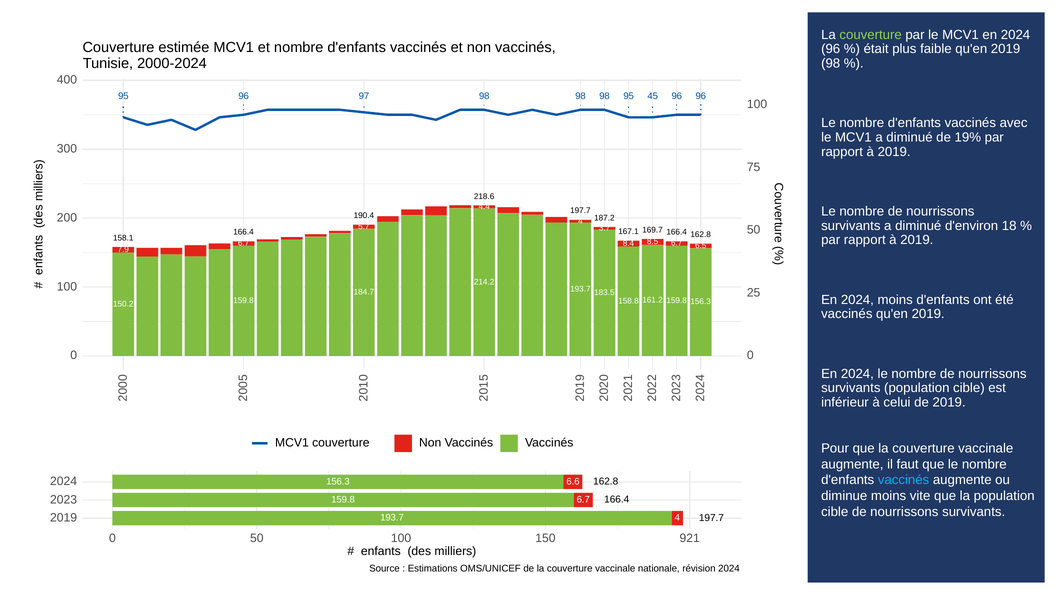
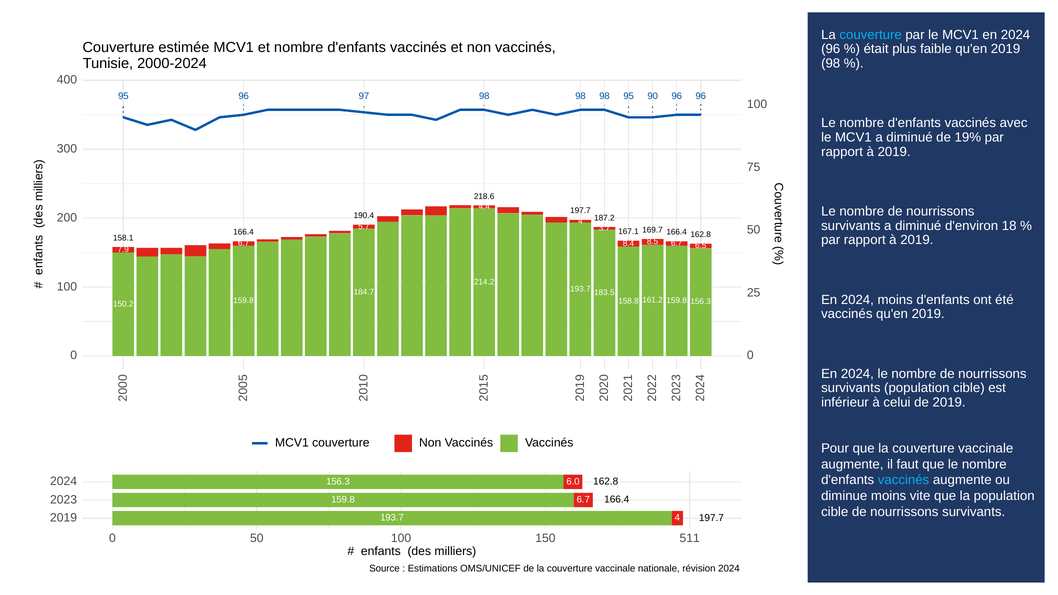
couverture colour: light green -> light blue (871, 35)
45: 45 -> 90 (653, 96)
6.6: 6.6 -> 6.0 (573, 482)
921: 921 -> 511 (690, 538)
